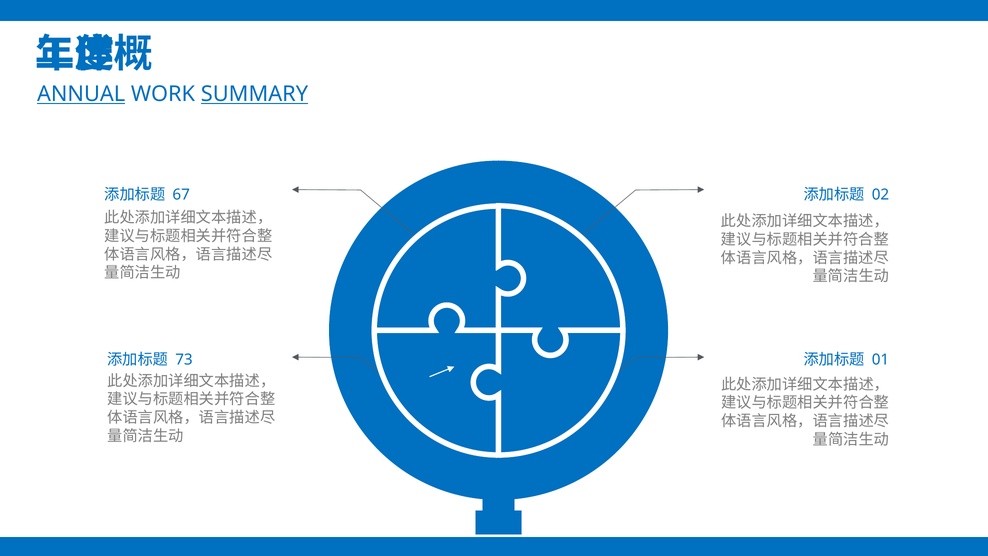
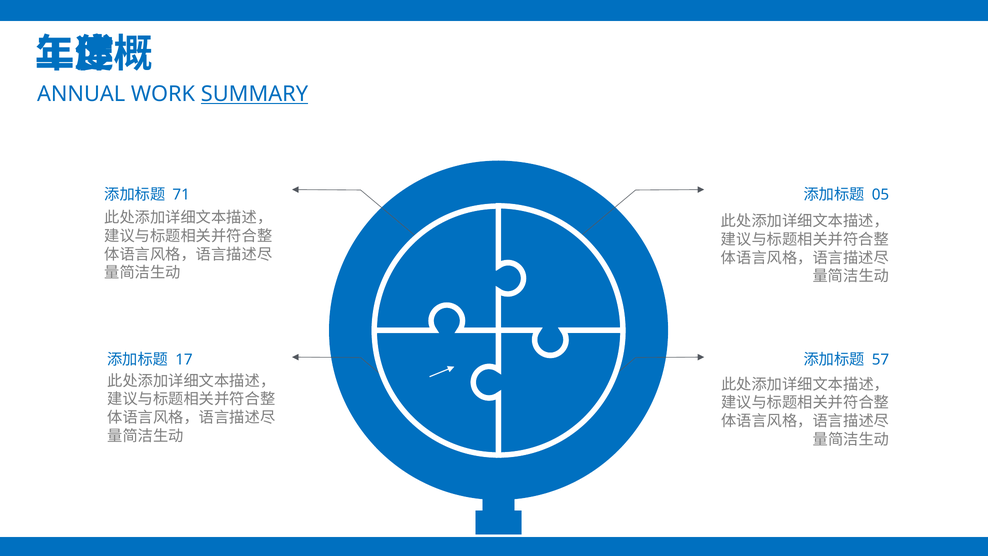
ANNUAL underline: present -> none (81, 94)
67: 67 -> 71 (181, 195)
02: 02 -> 05 (880, 195)
73: 73 -> 17 (184, 359)
01: 01 -> 57 (880, 359)
